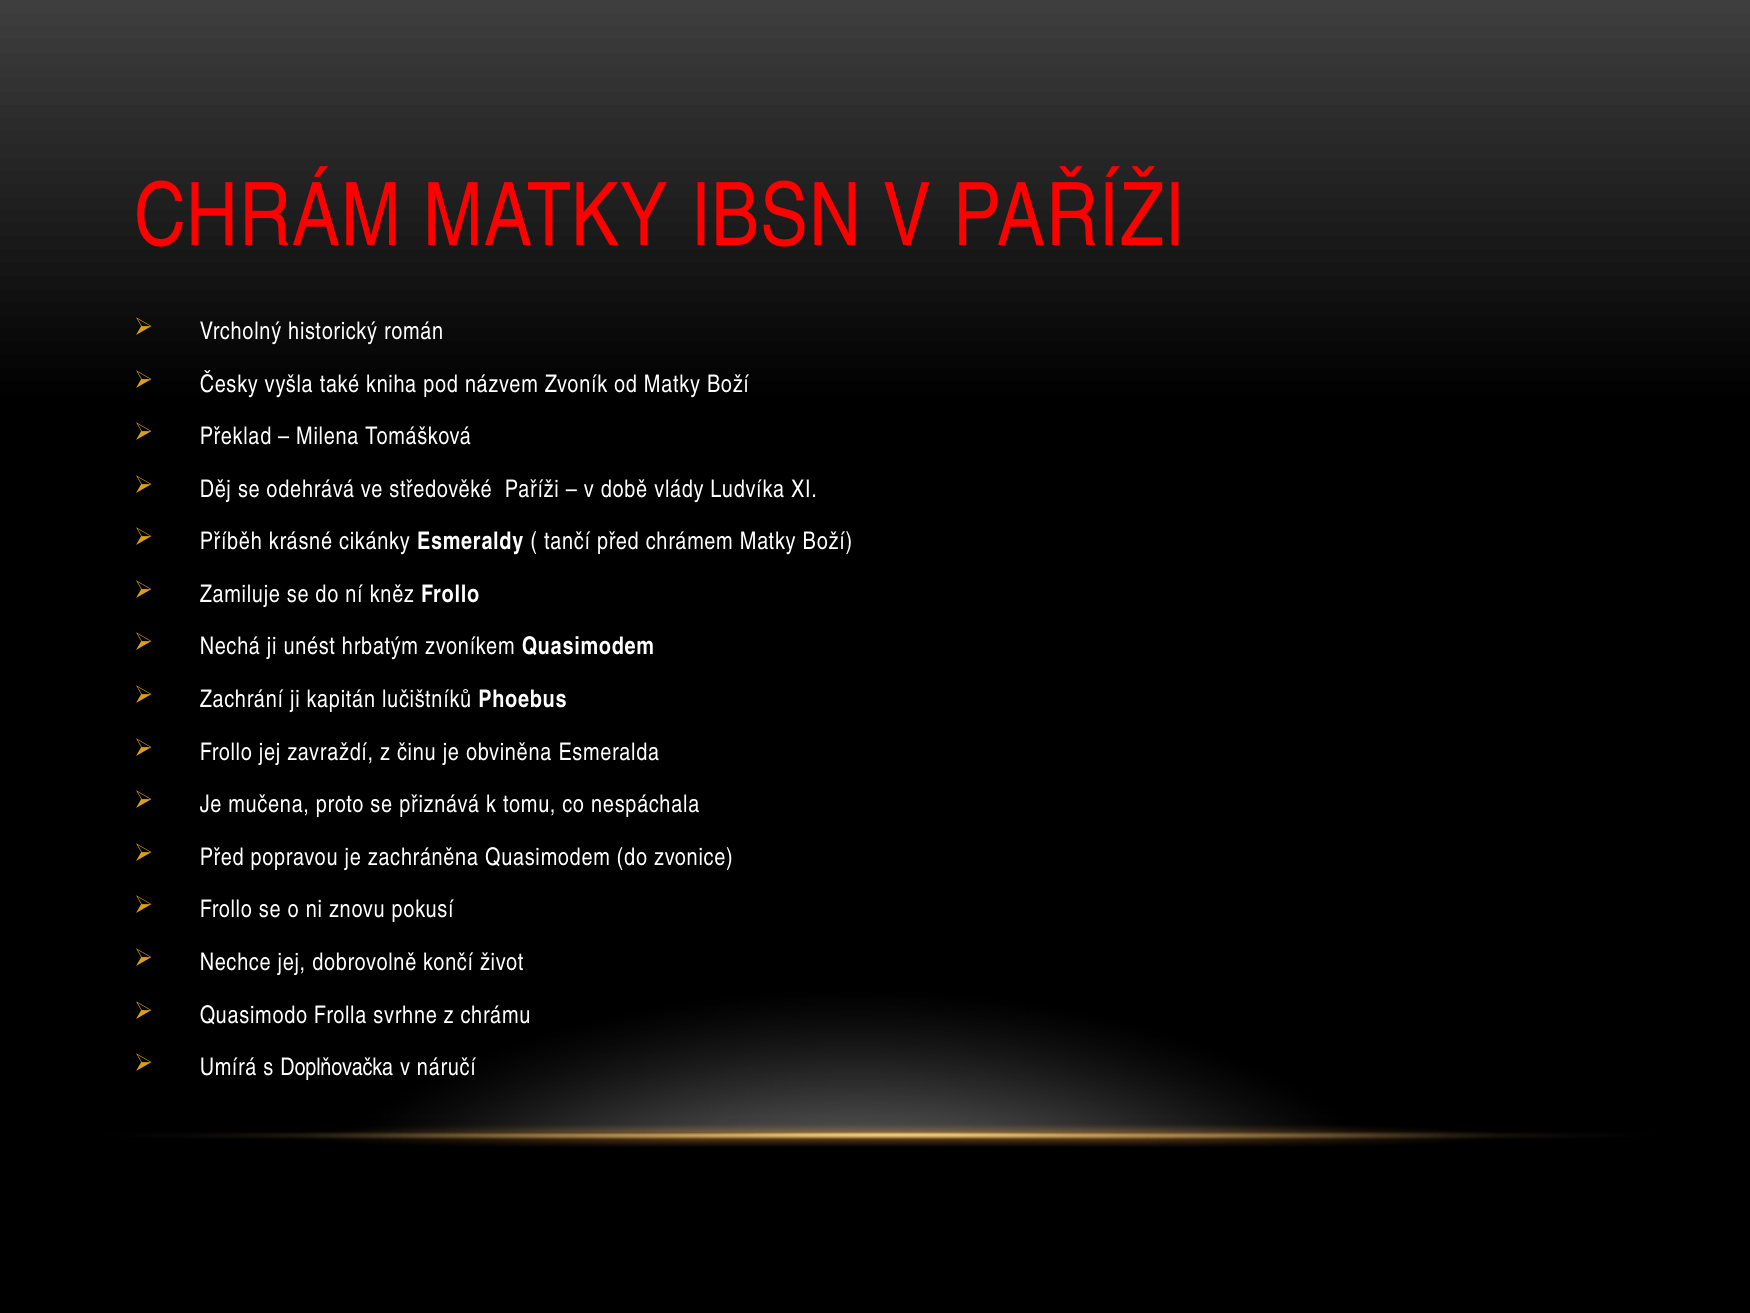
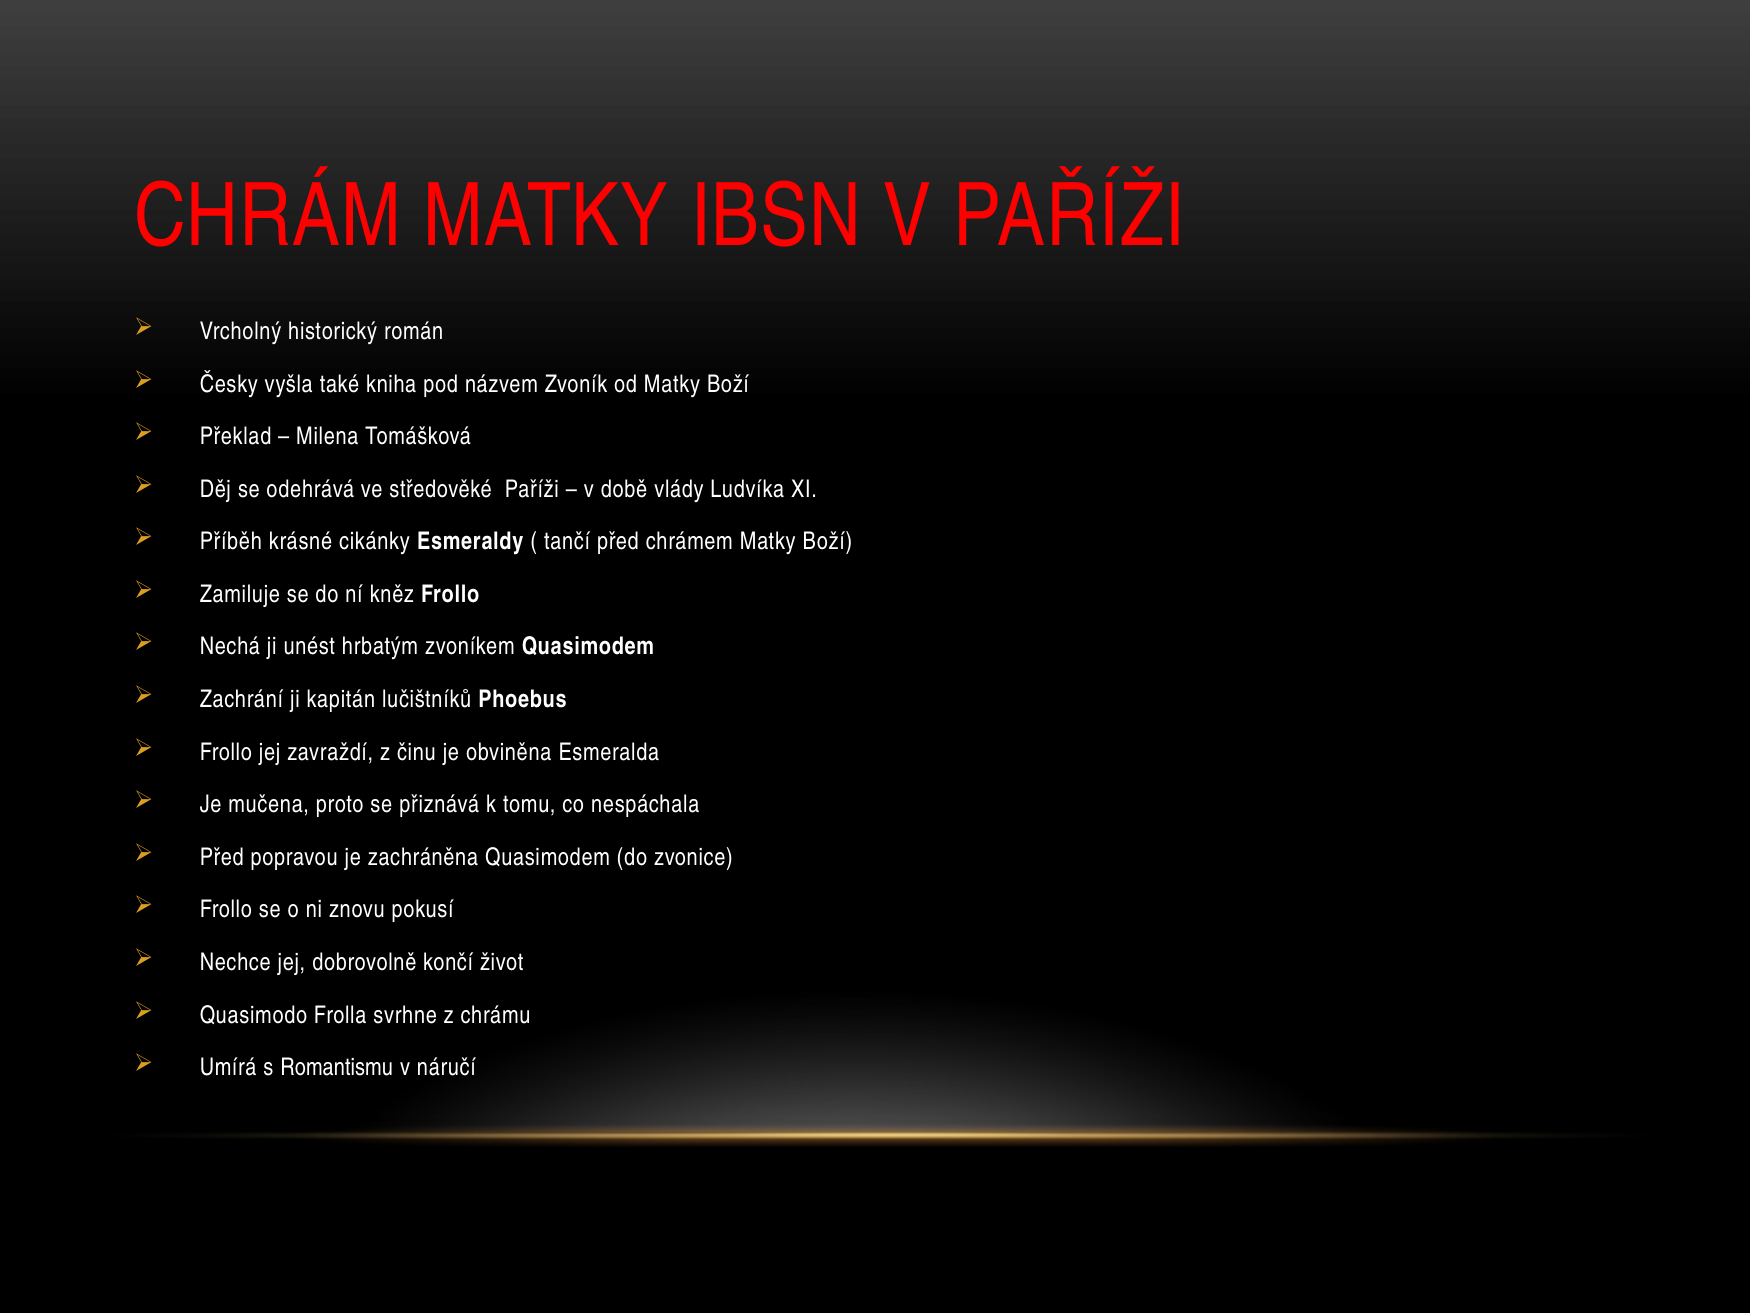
Doplňovačka: Doplňovačka -> Romantismu (337, 1067)
